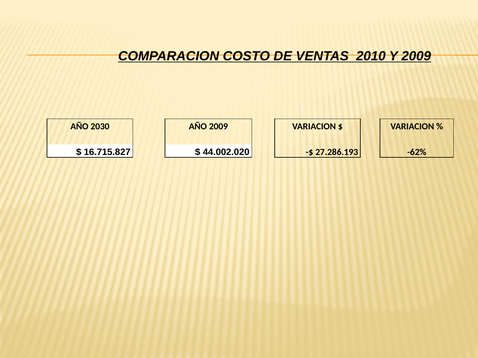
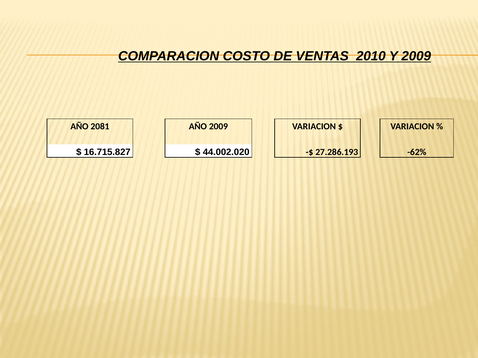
2030: 2030 -> 2081 (100, 126)
